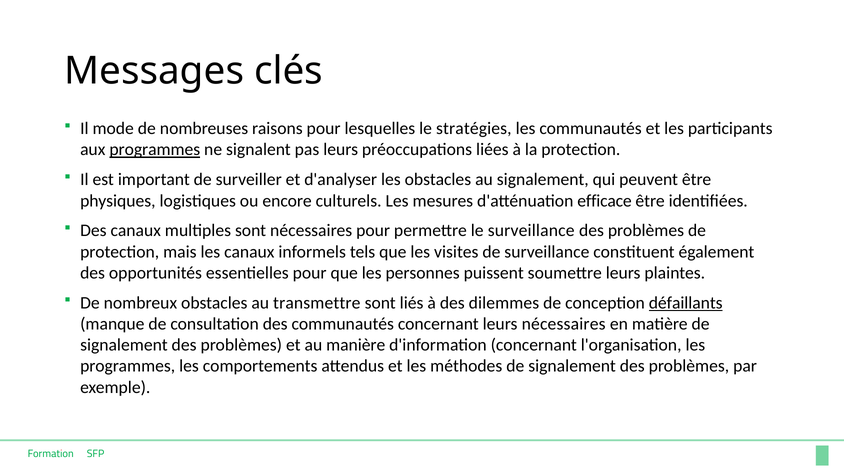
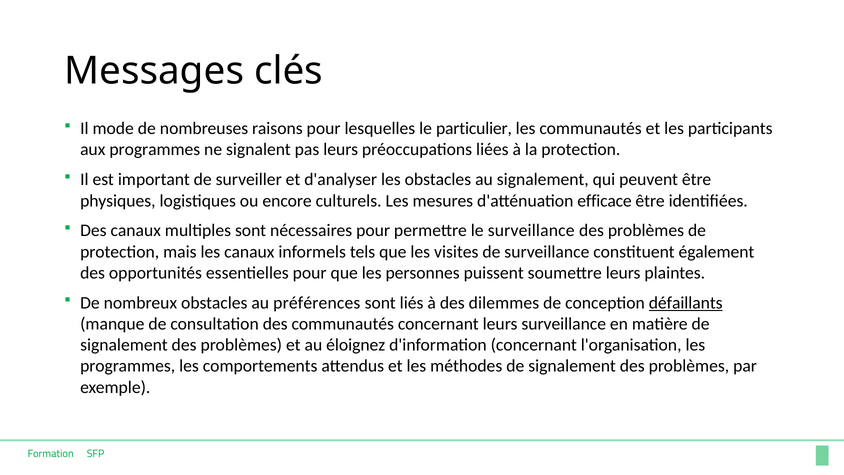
stratégies: stratégies -> particulier (474, 128)
programmes underline: present -> none (155, 150)
transmettre: transmettre -> préférences (317, 303)
leurs nécessaires: nécessaires -> surveillance (564, 324)
manière: manière -> éloignez (356, 345)
